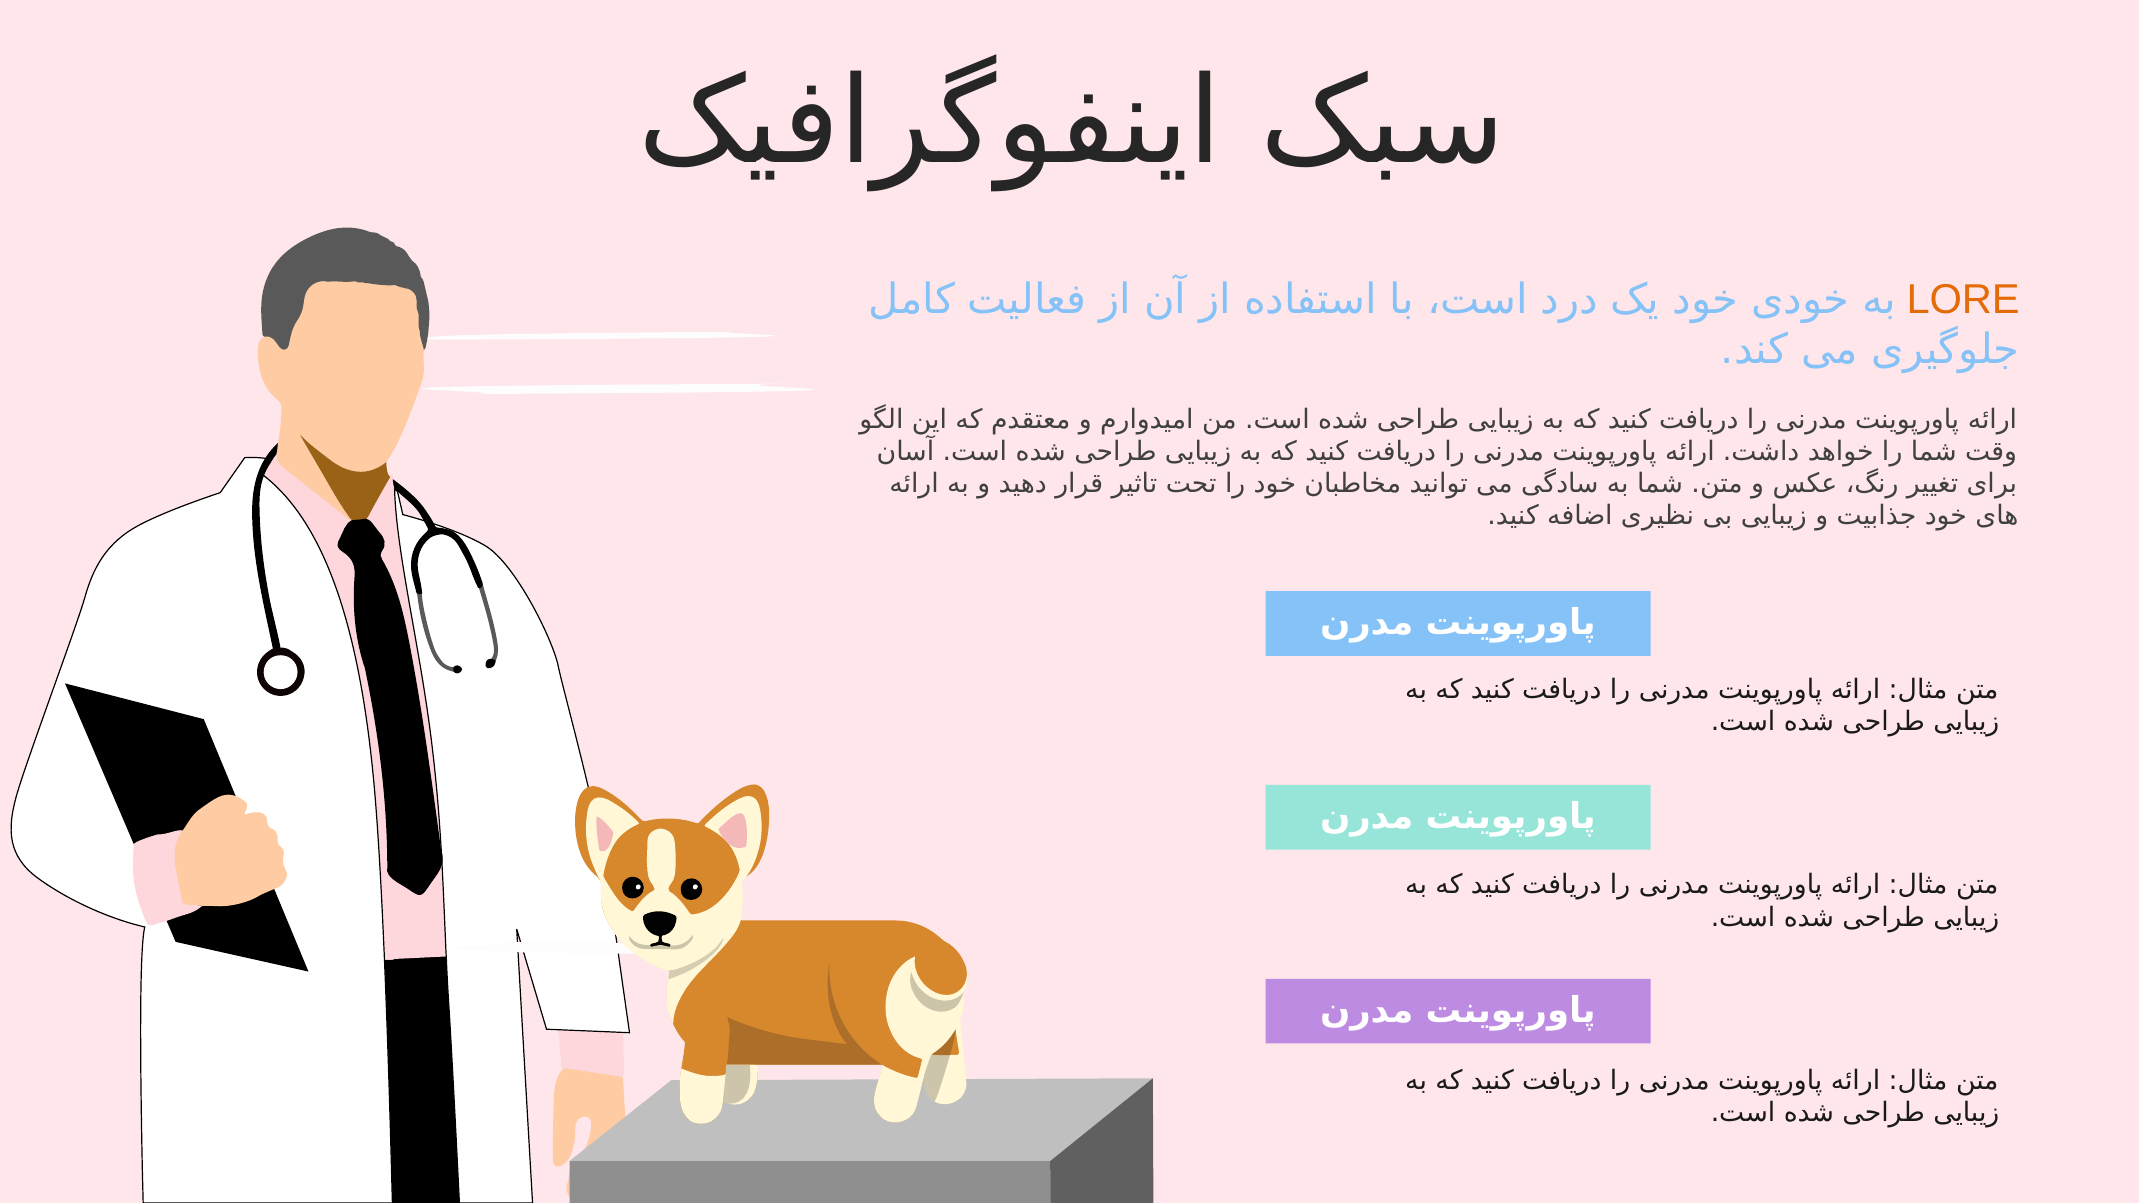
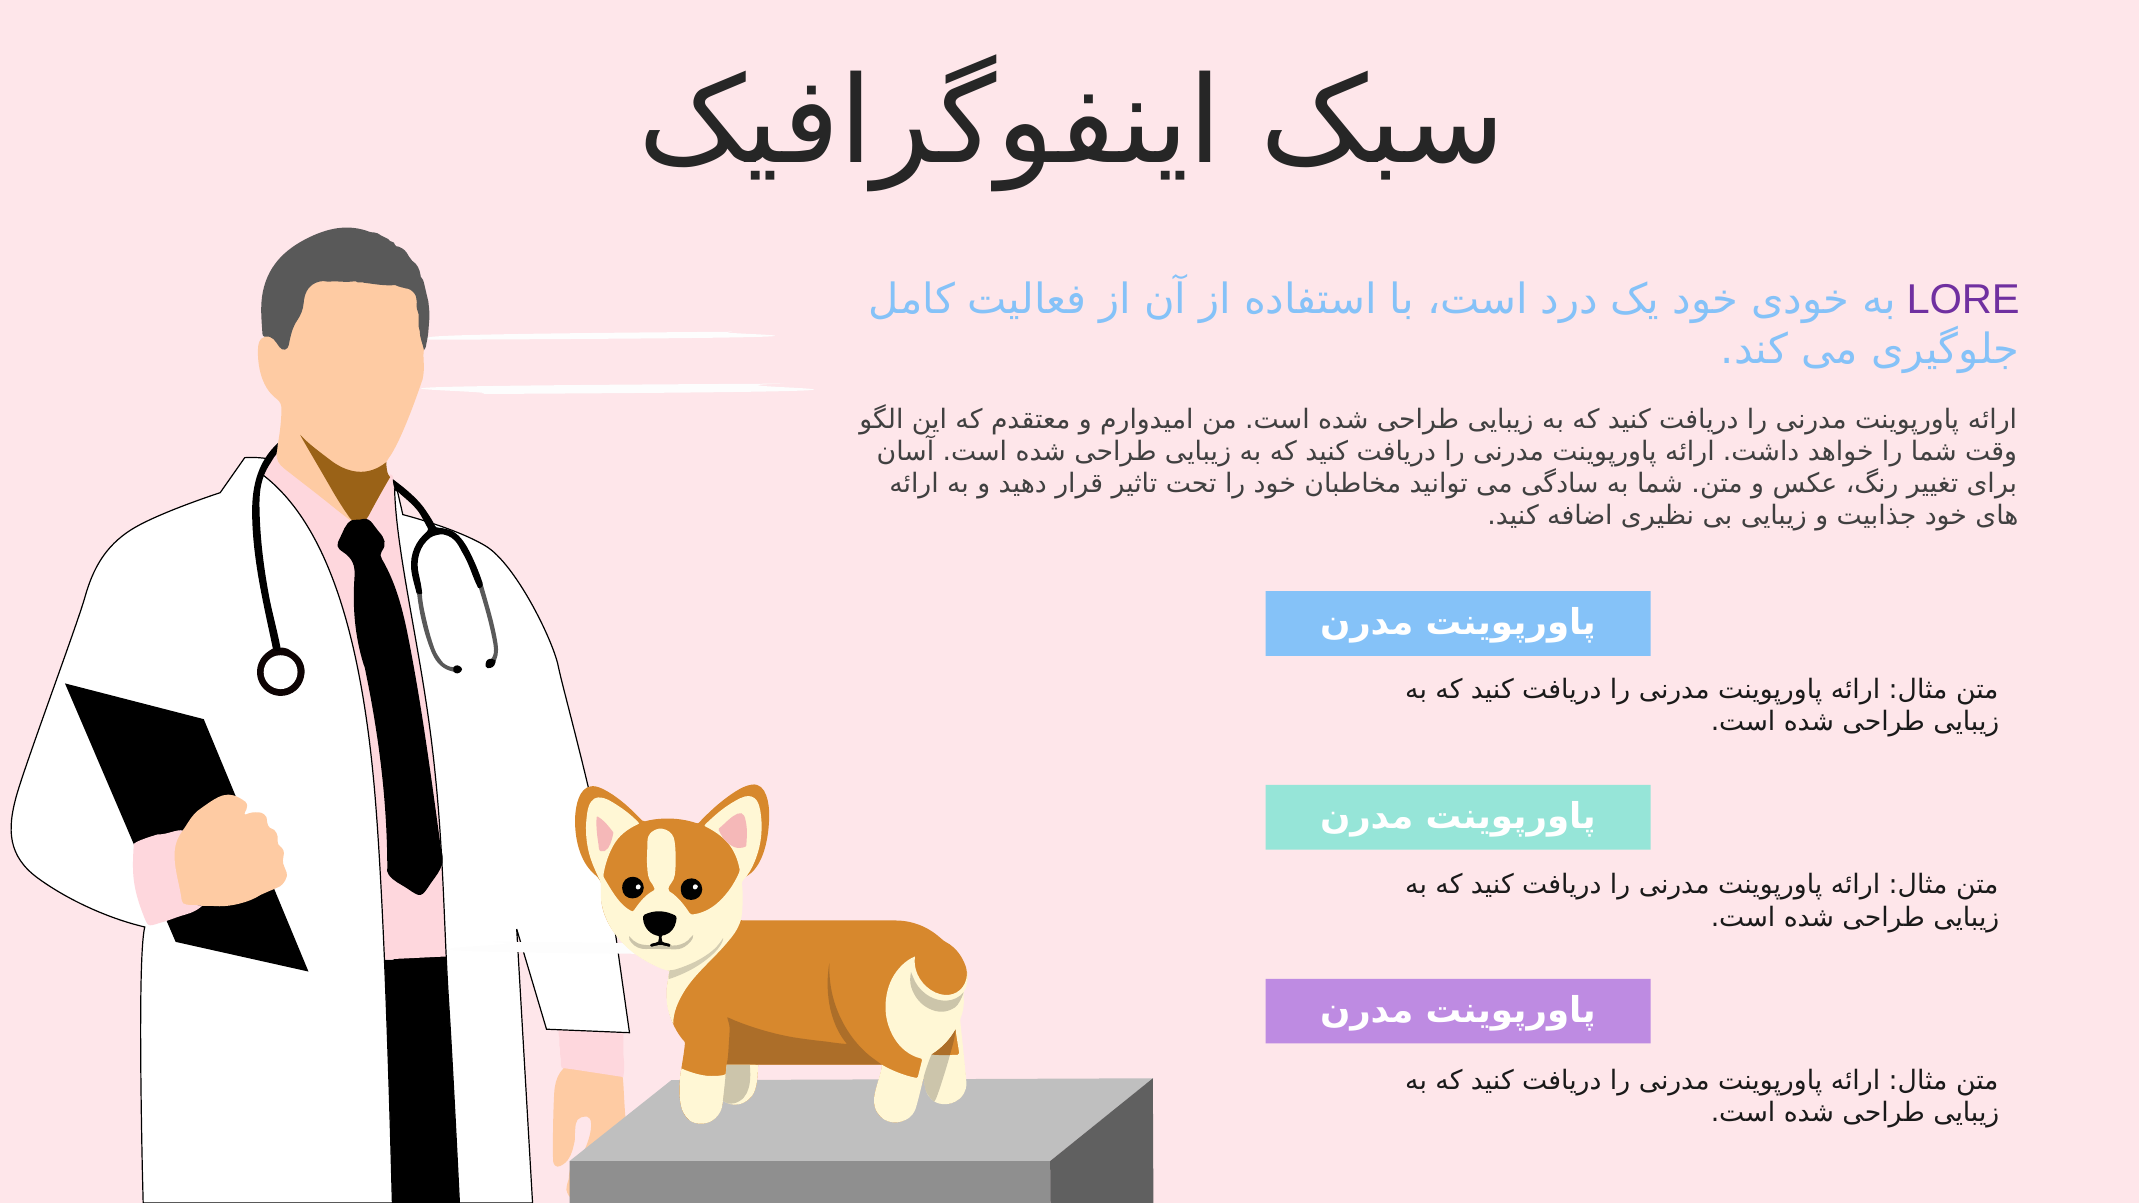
LORE colour: orange -> purple (1963, 300)
